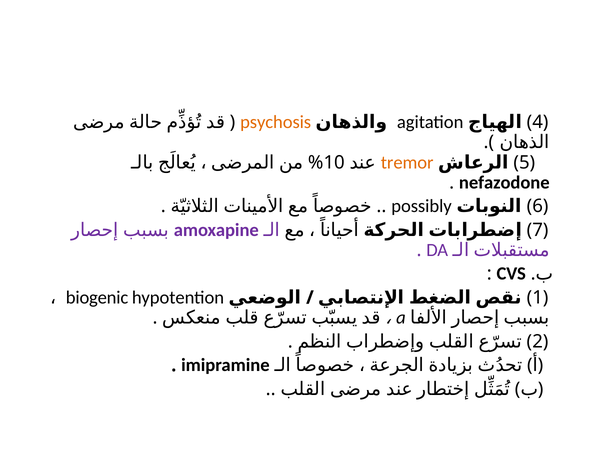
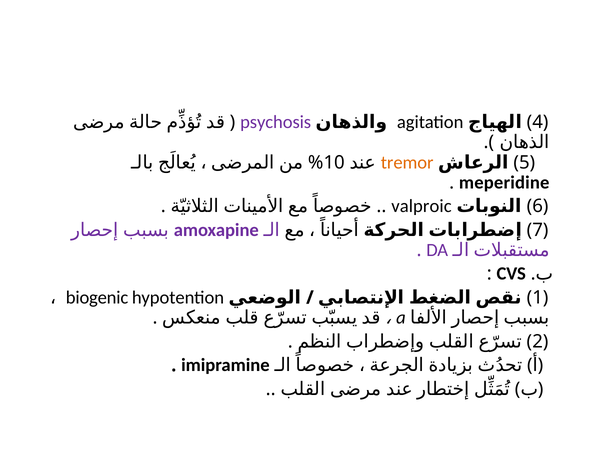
psychosis colour: orange -> purple (276, 122)
nefazodone: nefazodone -> meperidine (504, 182)
possibly: possibly -> valproic (421, 206)
